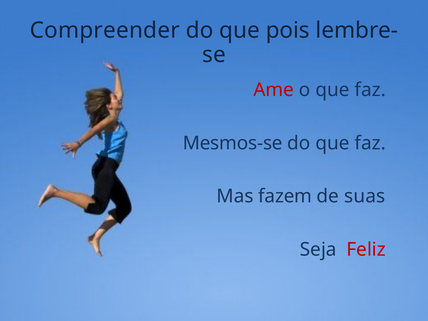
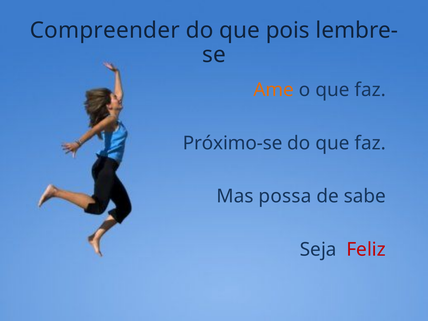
Ame colour: red -> orange (274, 90)
Mesmos-se: Mesmos-se -> Próximo-se (233, 143)
fazem: fazem -> possa (285, 196)
suas: suas -> sabe (365, 196)
